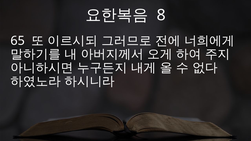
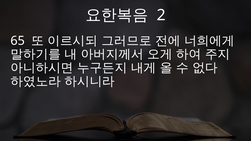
8: 8 -> 2 (161, 15)
